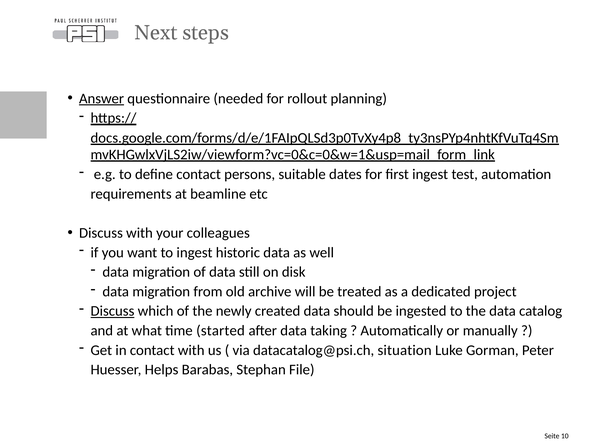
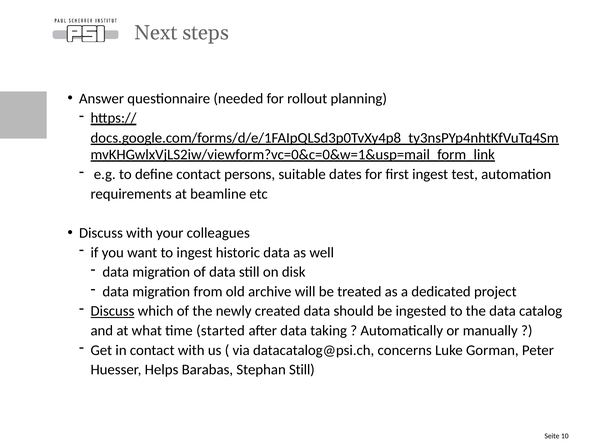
Answer underline: present -> none (102, 99)
situation: situation -> concerns (405, 350)
Stephan File: File -> Still (302, 370)
